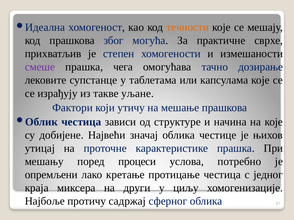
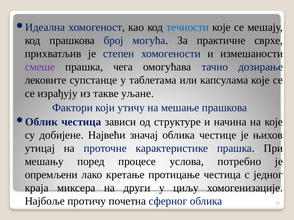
течности colour: orange -> blue (188, 27)
због: због -> број (114, 41)
процеси: процеси -> процесе (137, 162)
садржај: садржај -> почетна (127, 202)
